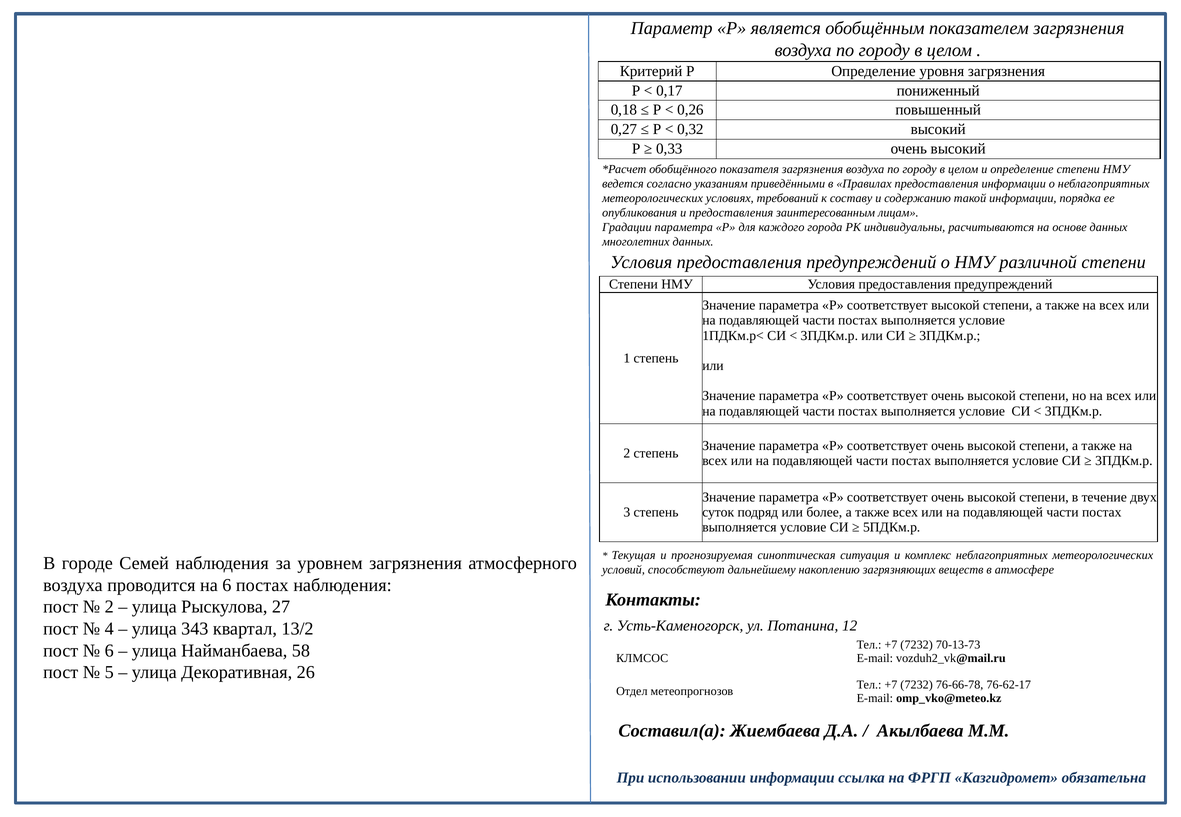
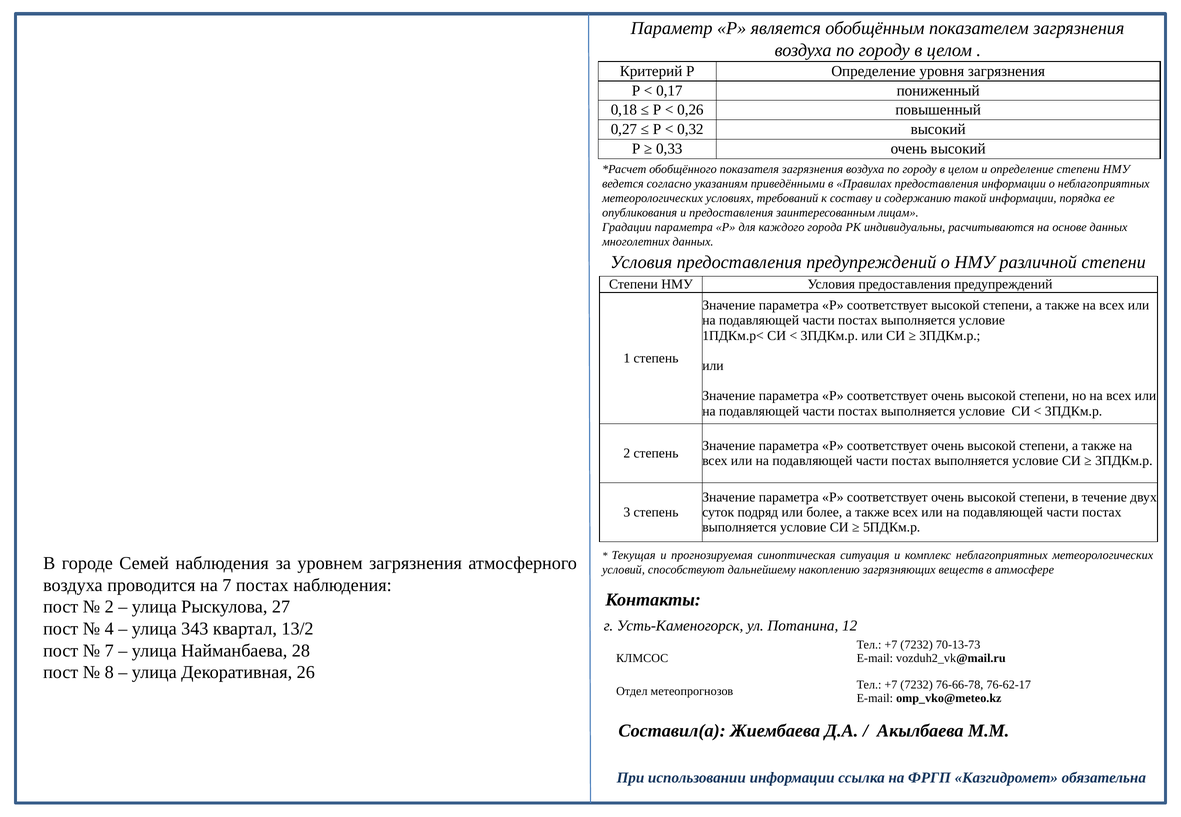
на 6: 6 -> 7 (227, 586)
6: 6 -> 7 (109, 651)
58: 58 -> 28 (301, 651)
5: 5 -> 8 (109, 673)
